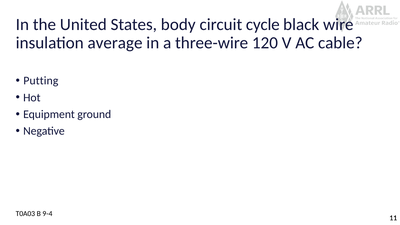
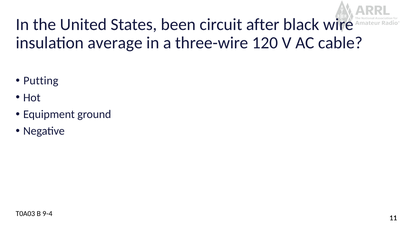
body: body -> been (178, 24)
cycle: cycle -> after (263, 24)
